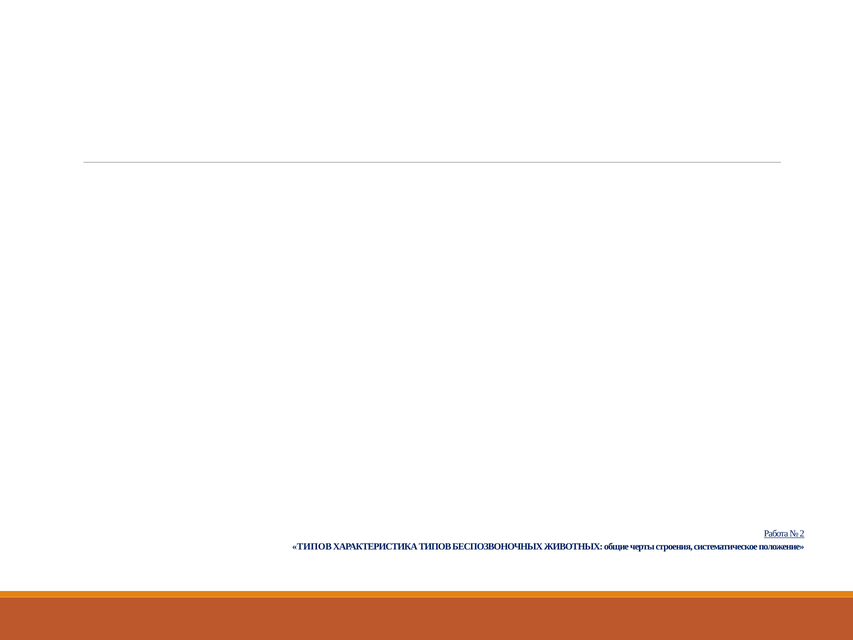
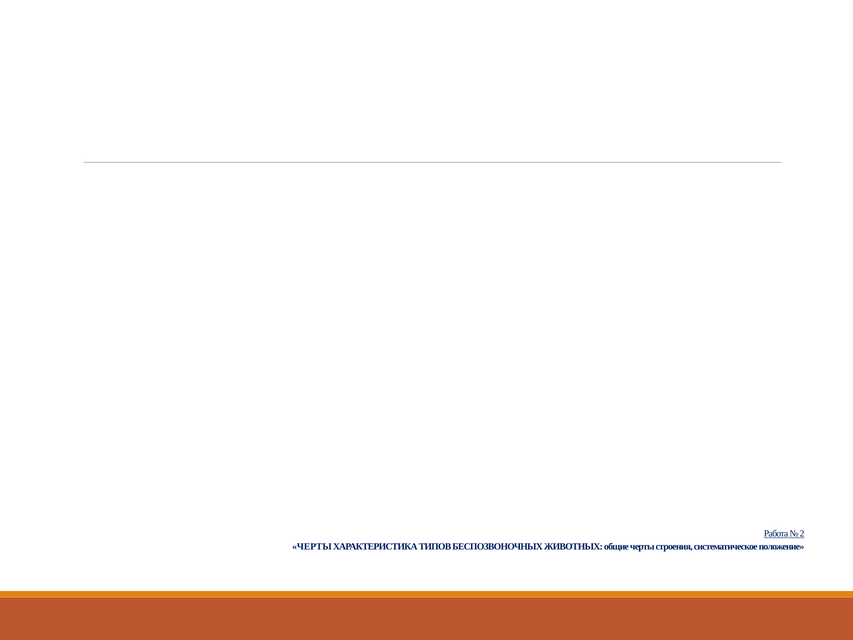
ТИПОВ: ТИПОВ -> ЧЕРТЫ (312, 546)
